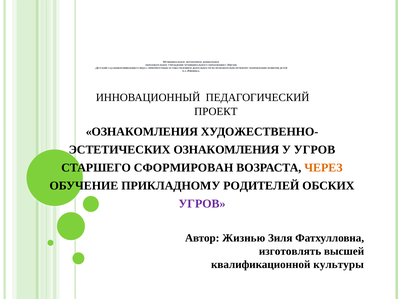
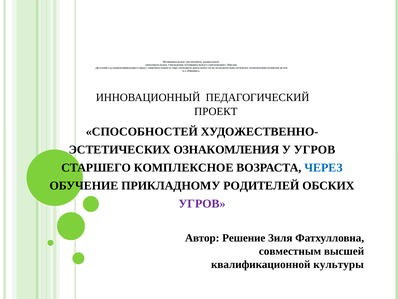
ОЗНАКОМЛЕНИЯ: ОЗНАКОМЛЕНИЯ -> СПОСОБНОСТЕЙ (142, 132)
СФОРМИРОВАН: СФОРМИРОВАН -> КОМПЛЕКСНОЕ (184, 167)
ЧЕРЕЗ colour: orange -> blue (324, 167)
Жизнью: Жизнью -> Решение (244, 238)
изготовлять: изготовлять -> совместным (290, 251)
